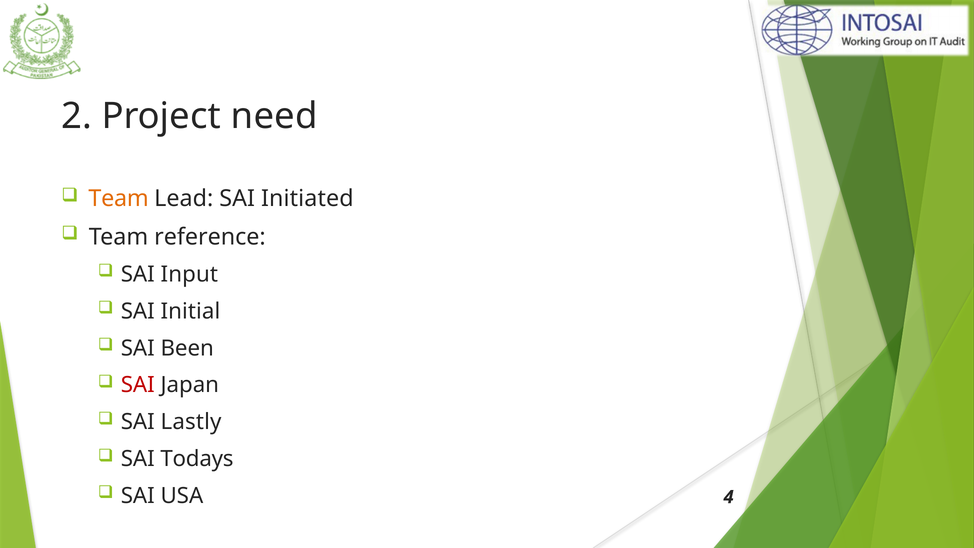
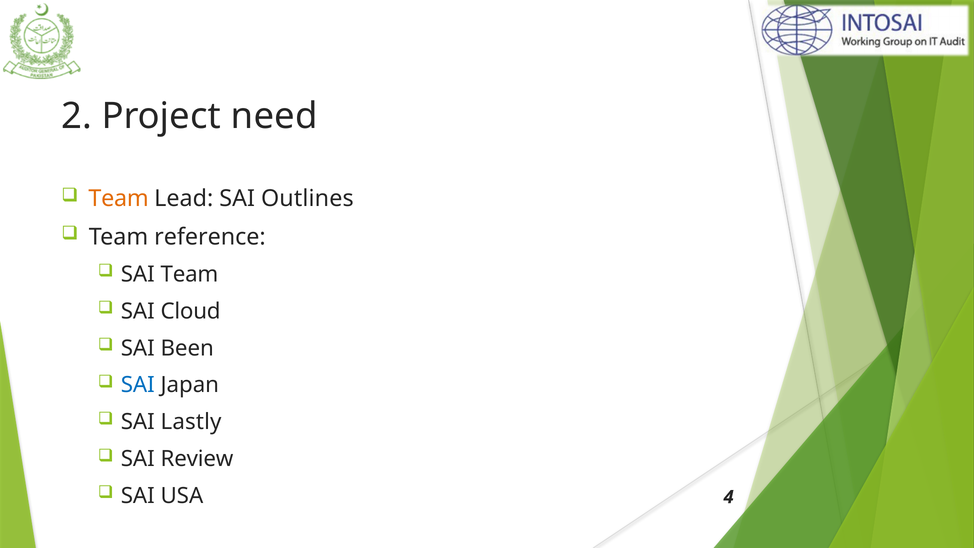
Initiated: Initiated -> Outlines (307, 199)
SAI Input: Input -> Team (189, 274)
Initial: Initial -> Cloud (191, 311)
SAI colour: red -> blue (138, 385)
Todays: Todays -> Review (197, 459)
